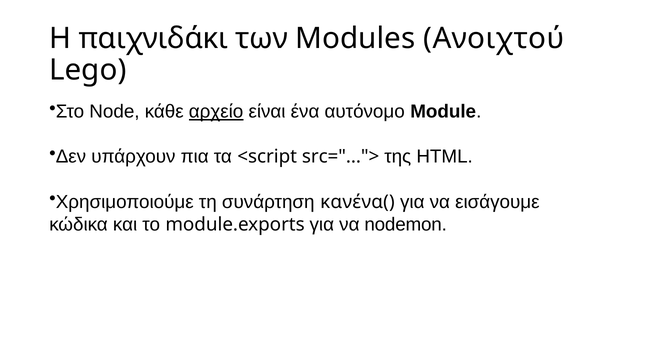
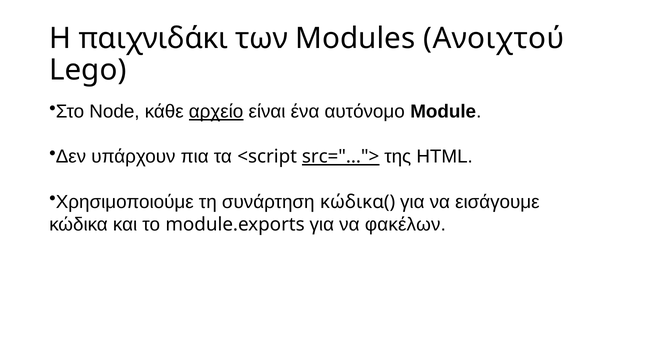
src="..."> underline: none -> present (341, 157)
κανένα(: κανένα( -> κώδικα( (358, 202)
nodemon: nodemon -> φακέλων (405, 225)
